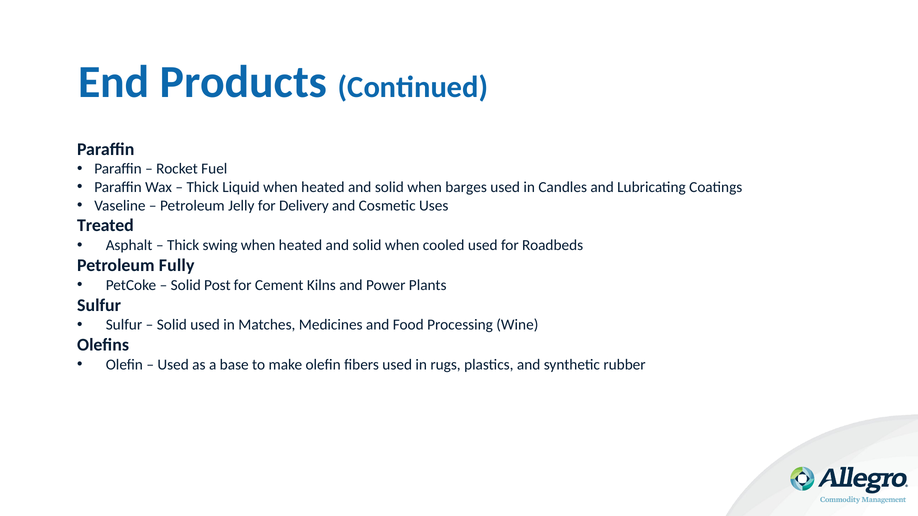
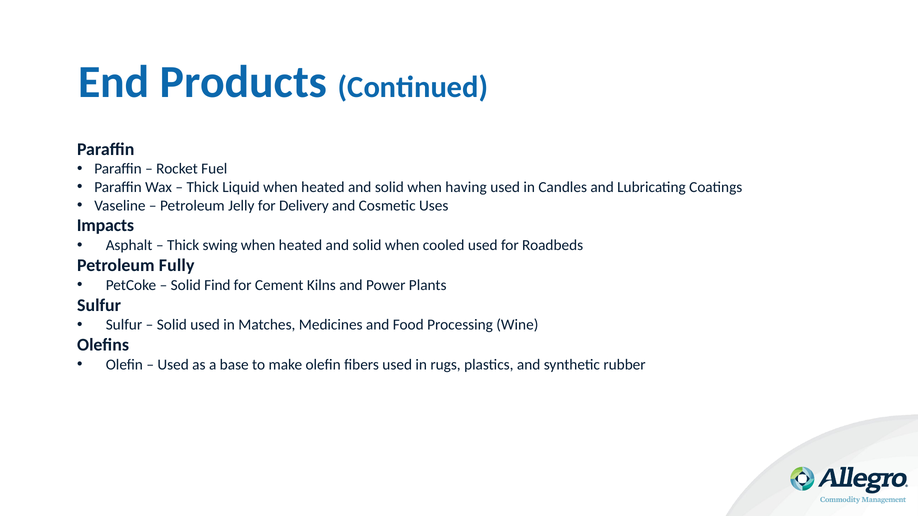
barges: barges -> having (466, 187)
Treated: Treated -> Impacts (105, 226)
Post: Post -> Find (217, 285)
